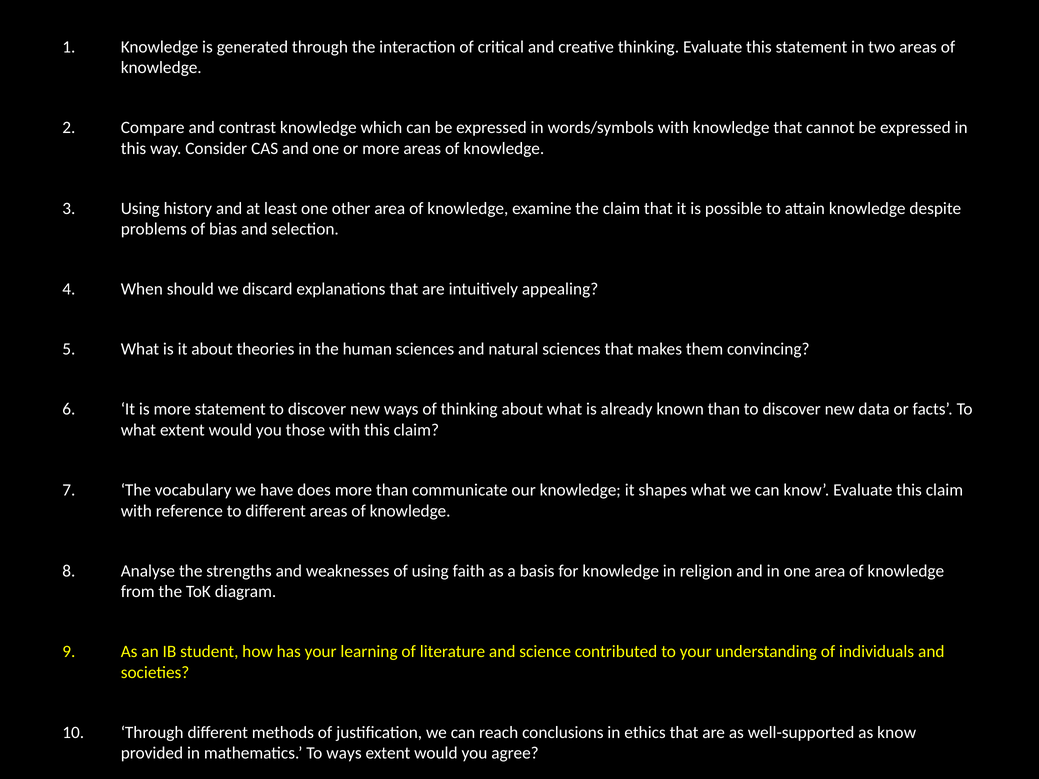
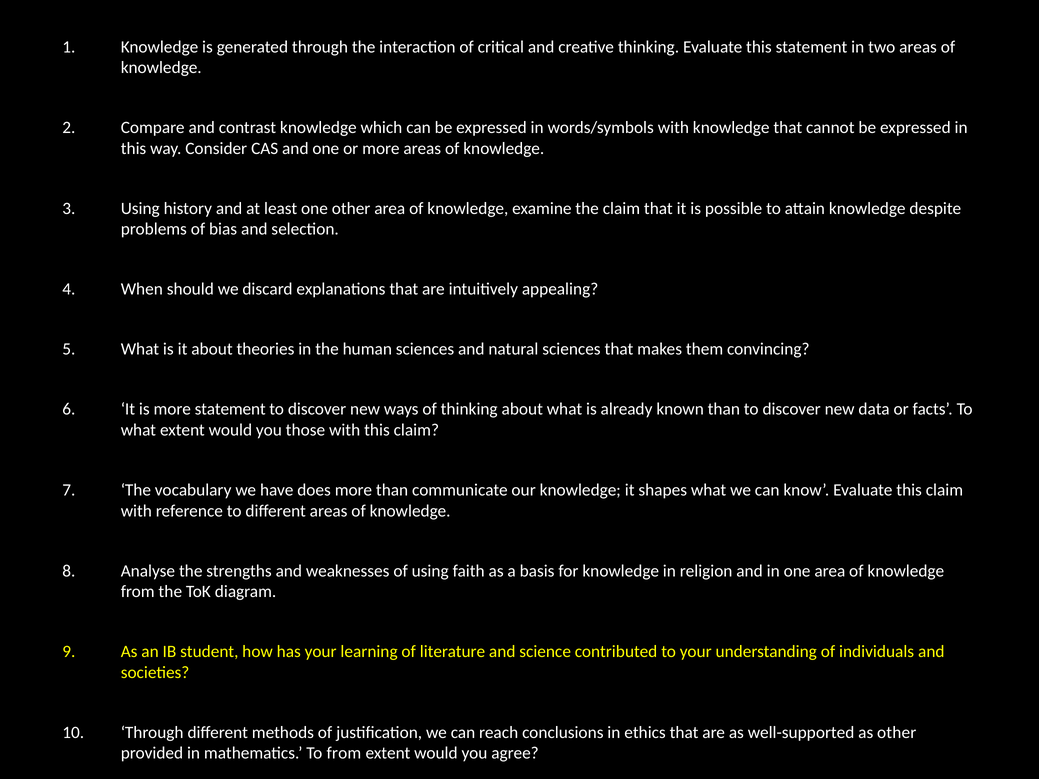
as know: know -> other (897, 733)
To ways: ways -> from (344, 753)
